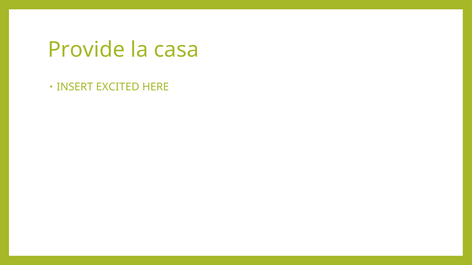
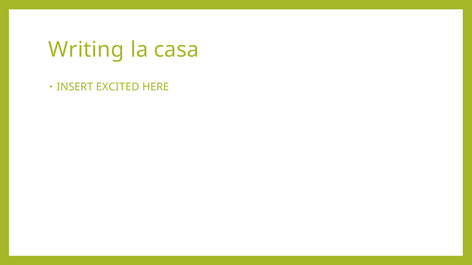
Provide: Provide -> Writing (86, 50)
